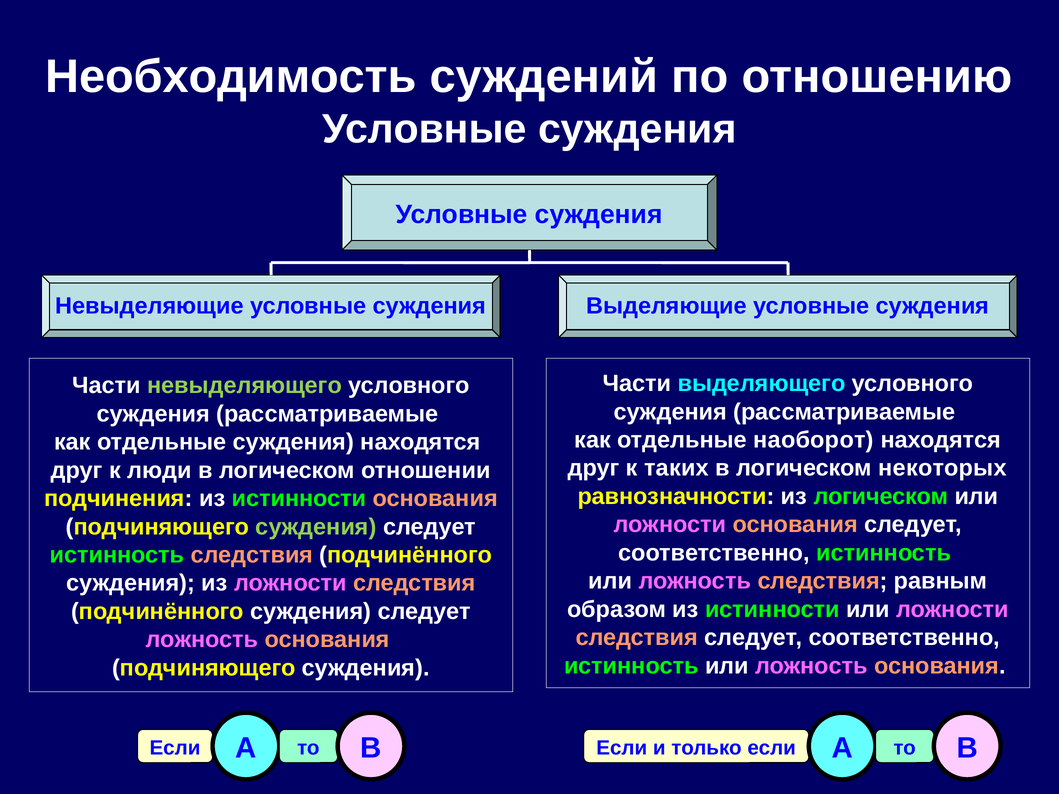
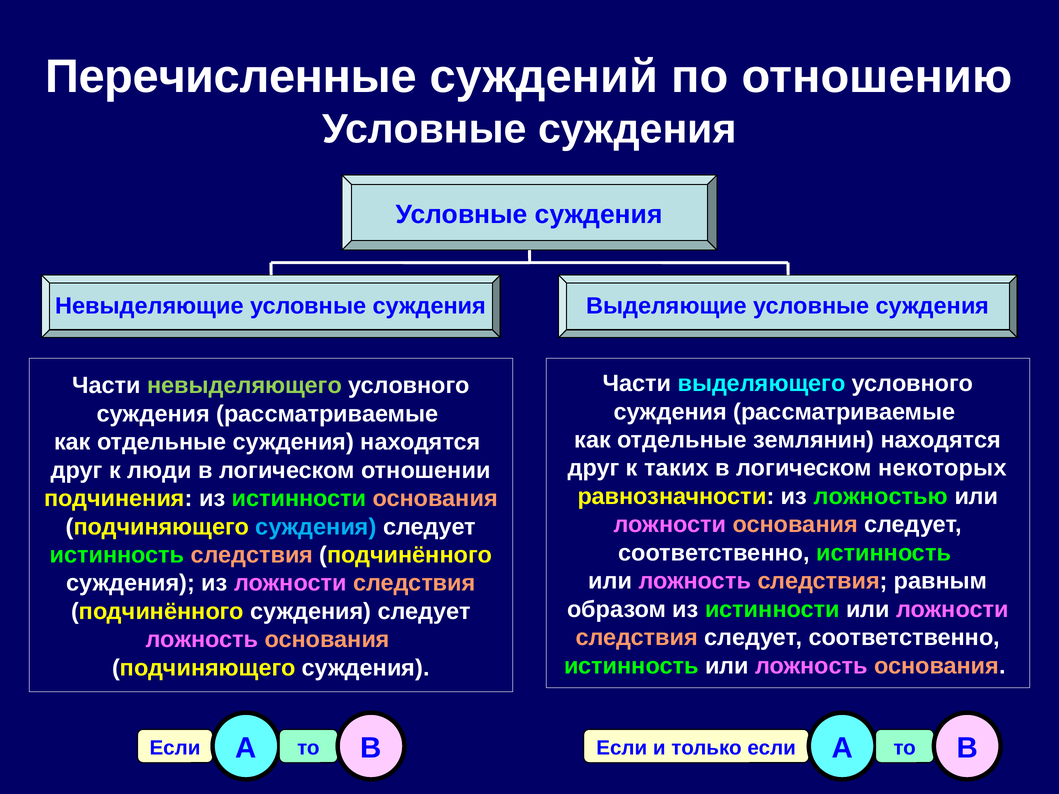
Необходимость: Необходимость -> Перечисленные (231, 77)
наоборот: наоборот -> землянин (814, 440)
из логическом: логическом -> ложностью (881, 497)
суждения colour: light green -> light blue (316, 527)
